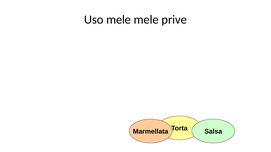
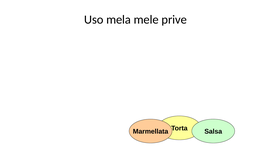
Uso mele: mele -> mela (119, 20)
